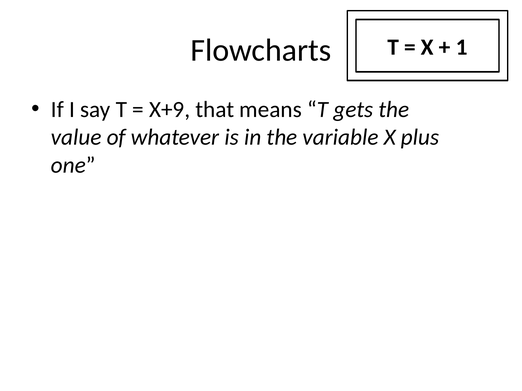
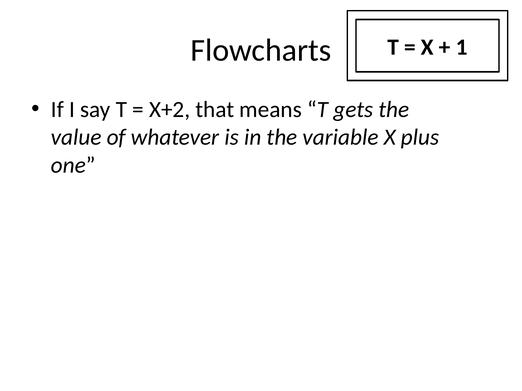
X+9: X+9 -> X+2 (170, 110)
